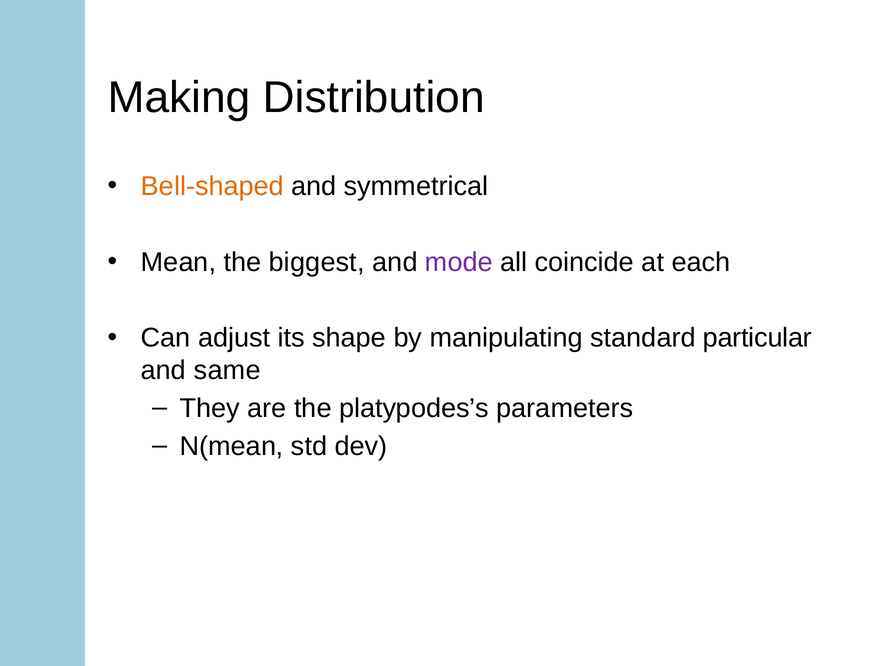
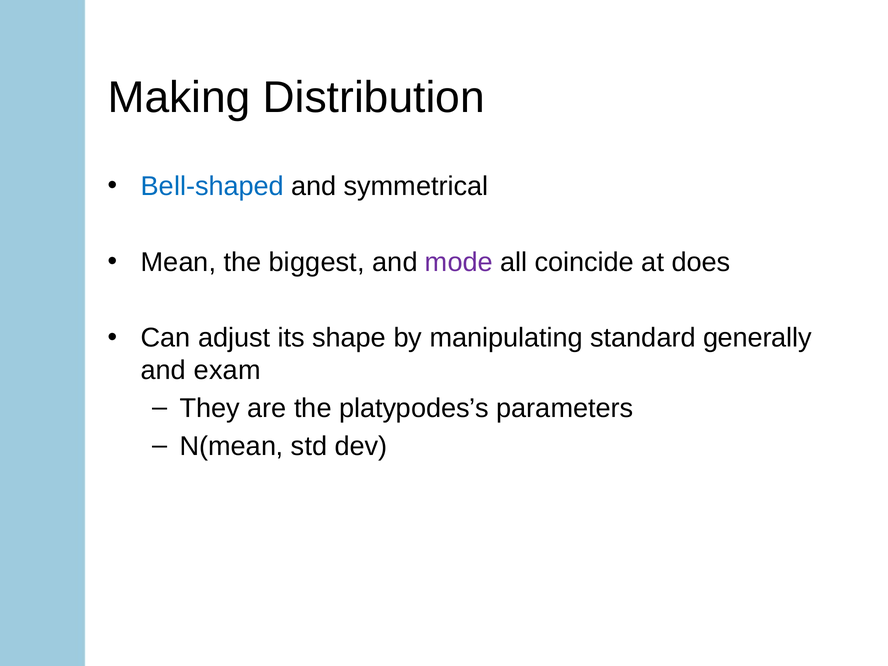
Bell-shaped colour: orange -> blue (212, 186)
each: each -> does (701, 262)
particular: particular -> generally (757, 338)
same: same -> exam (227, 371)
